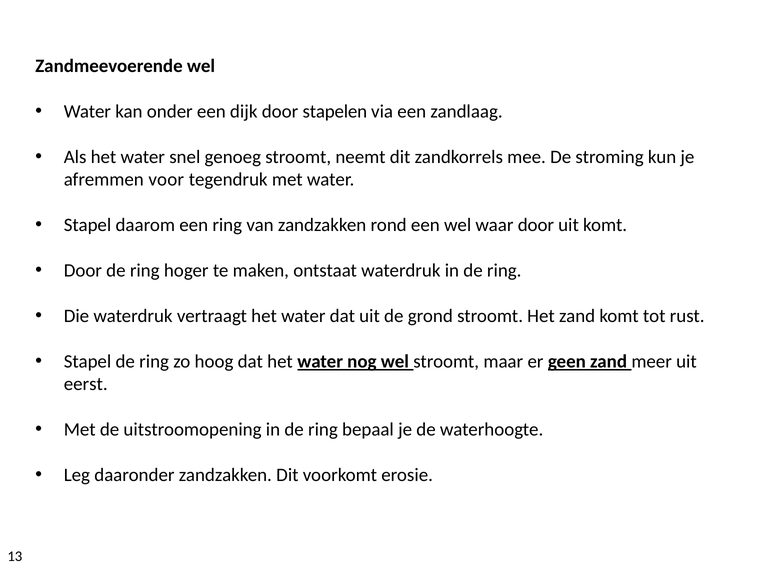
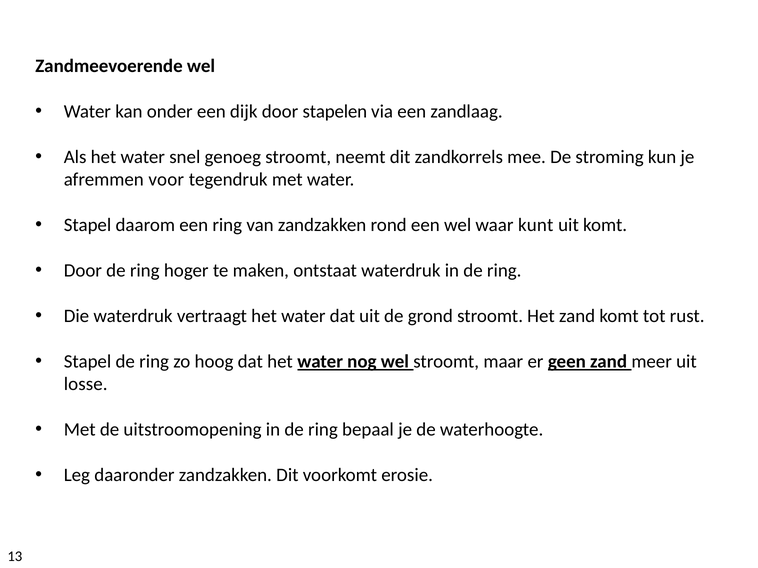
waar door: door -> kunt (536, 225)
eerst: eerst -> losse (86, 385)
